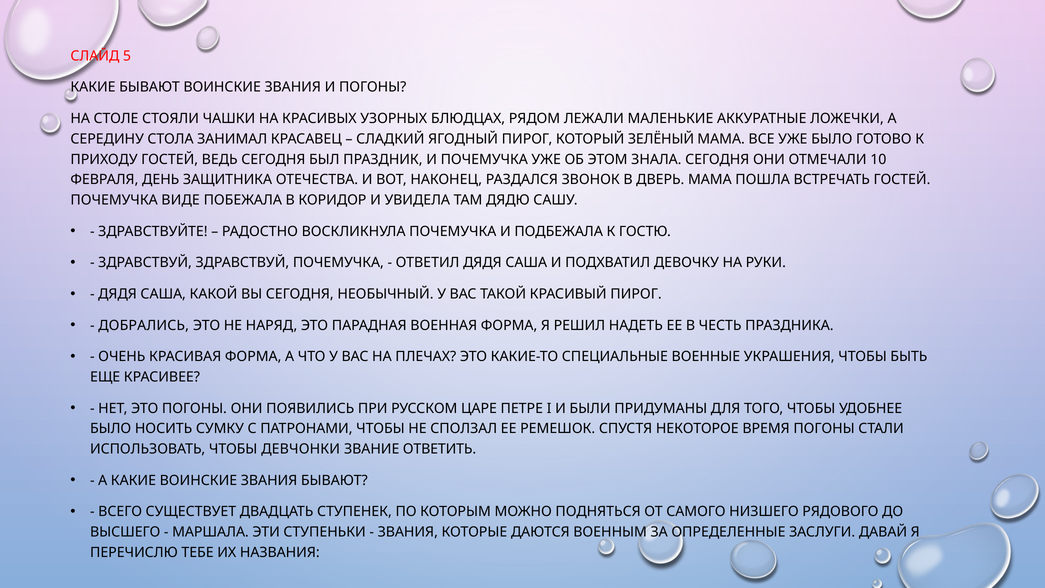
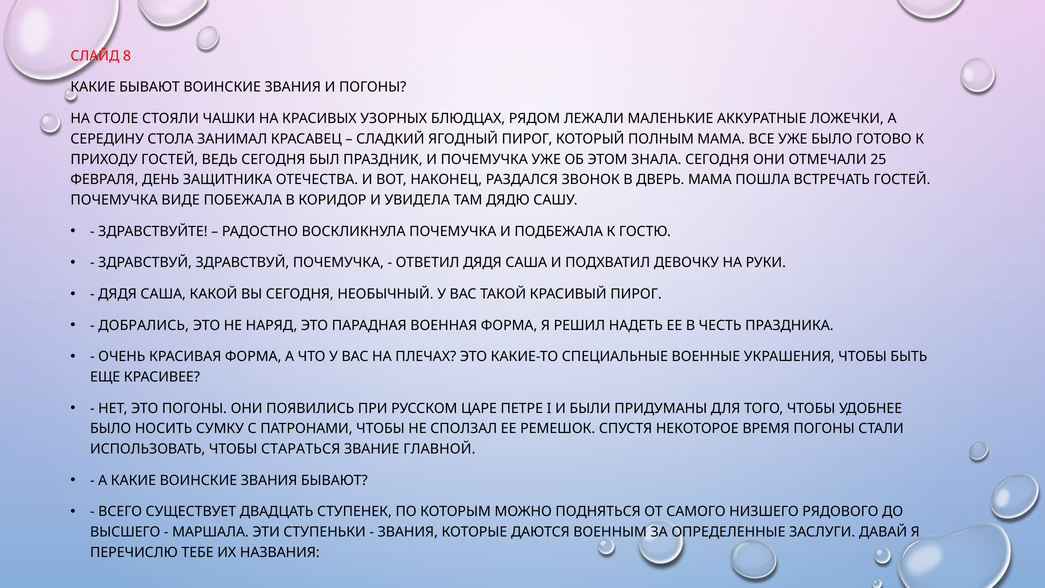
5: 5 -> 8 (127, 56)
ЗЕЛЁНЫЙ: ЗЕЛЁНЫЙ -> ПОЛНЫМ (661, 139)
10: 10 -> 25 (878, 159)
ДЕВЧОНКИ: ДЕВЧОНКИ -> СТАРАТЬСЯ (301, 449)
ОТВЕТИТЬ: ОТВЕТИТЬ -> ГЛАВНОЙ (439, 449)
